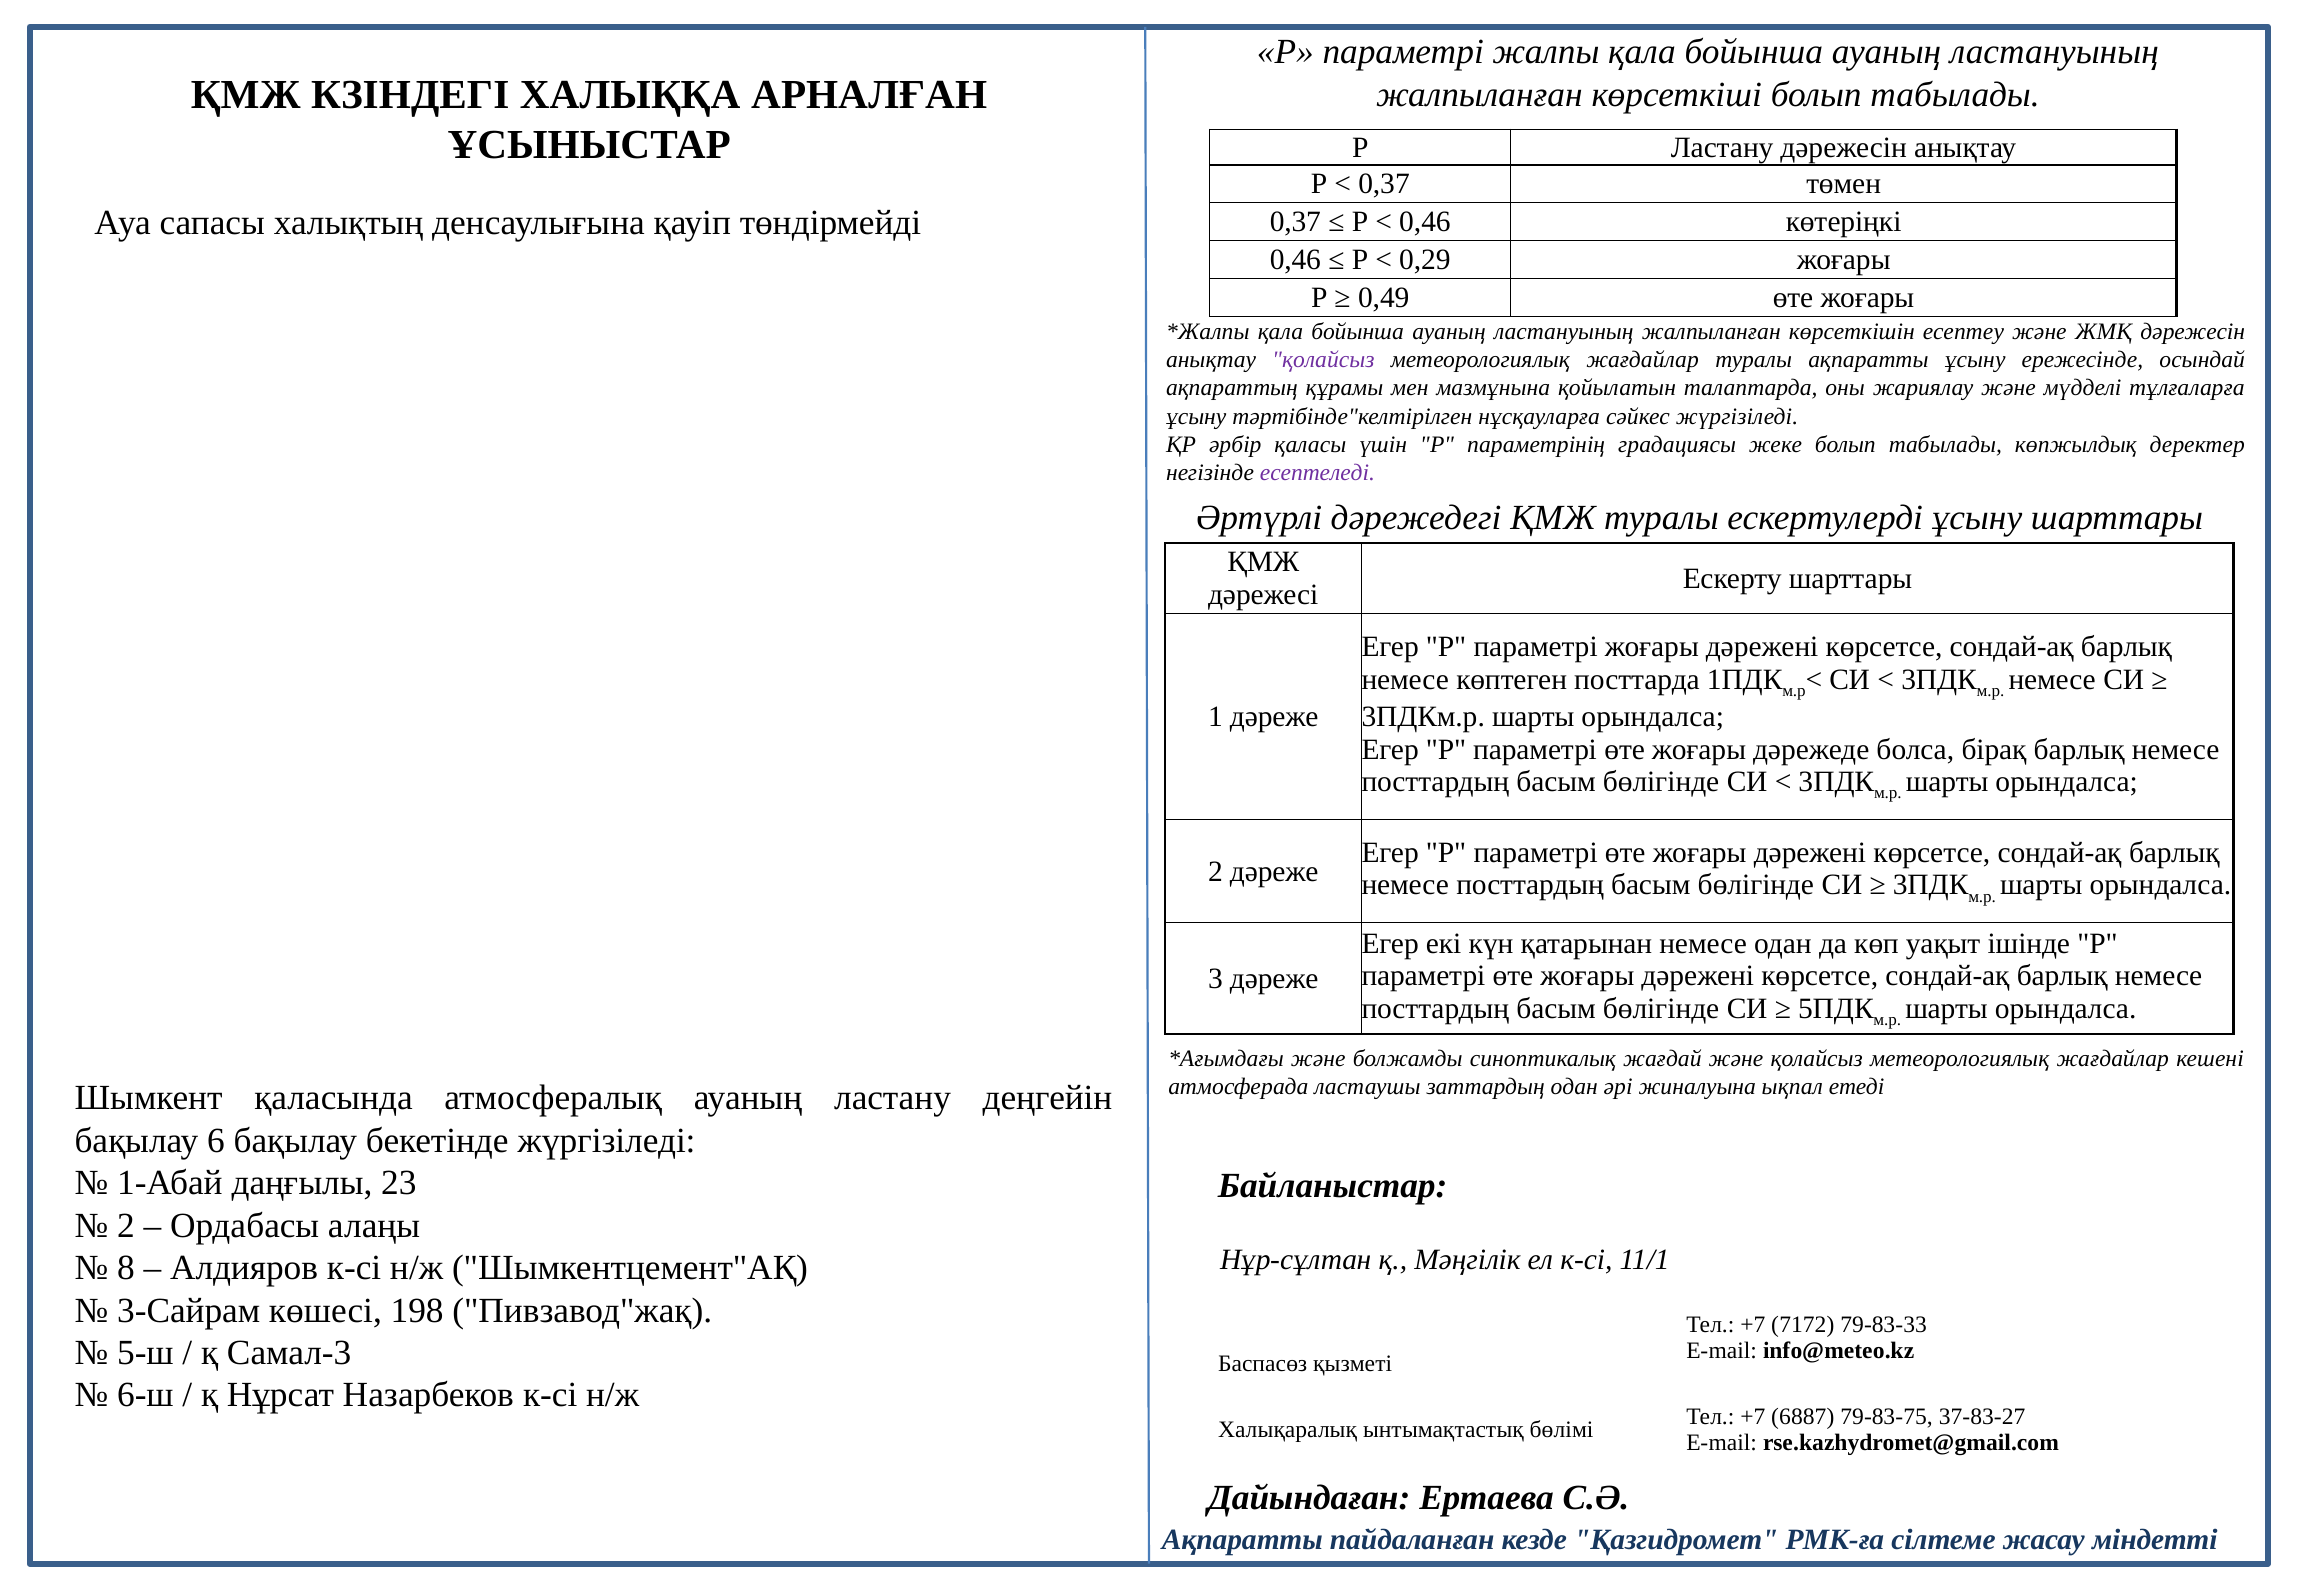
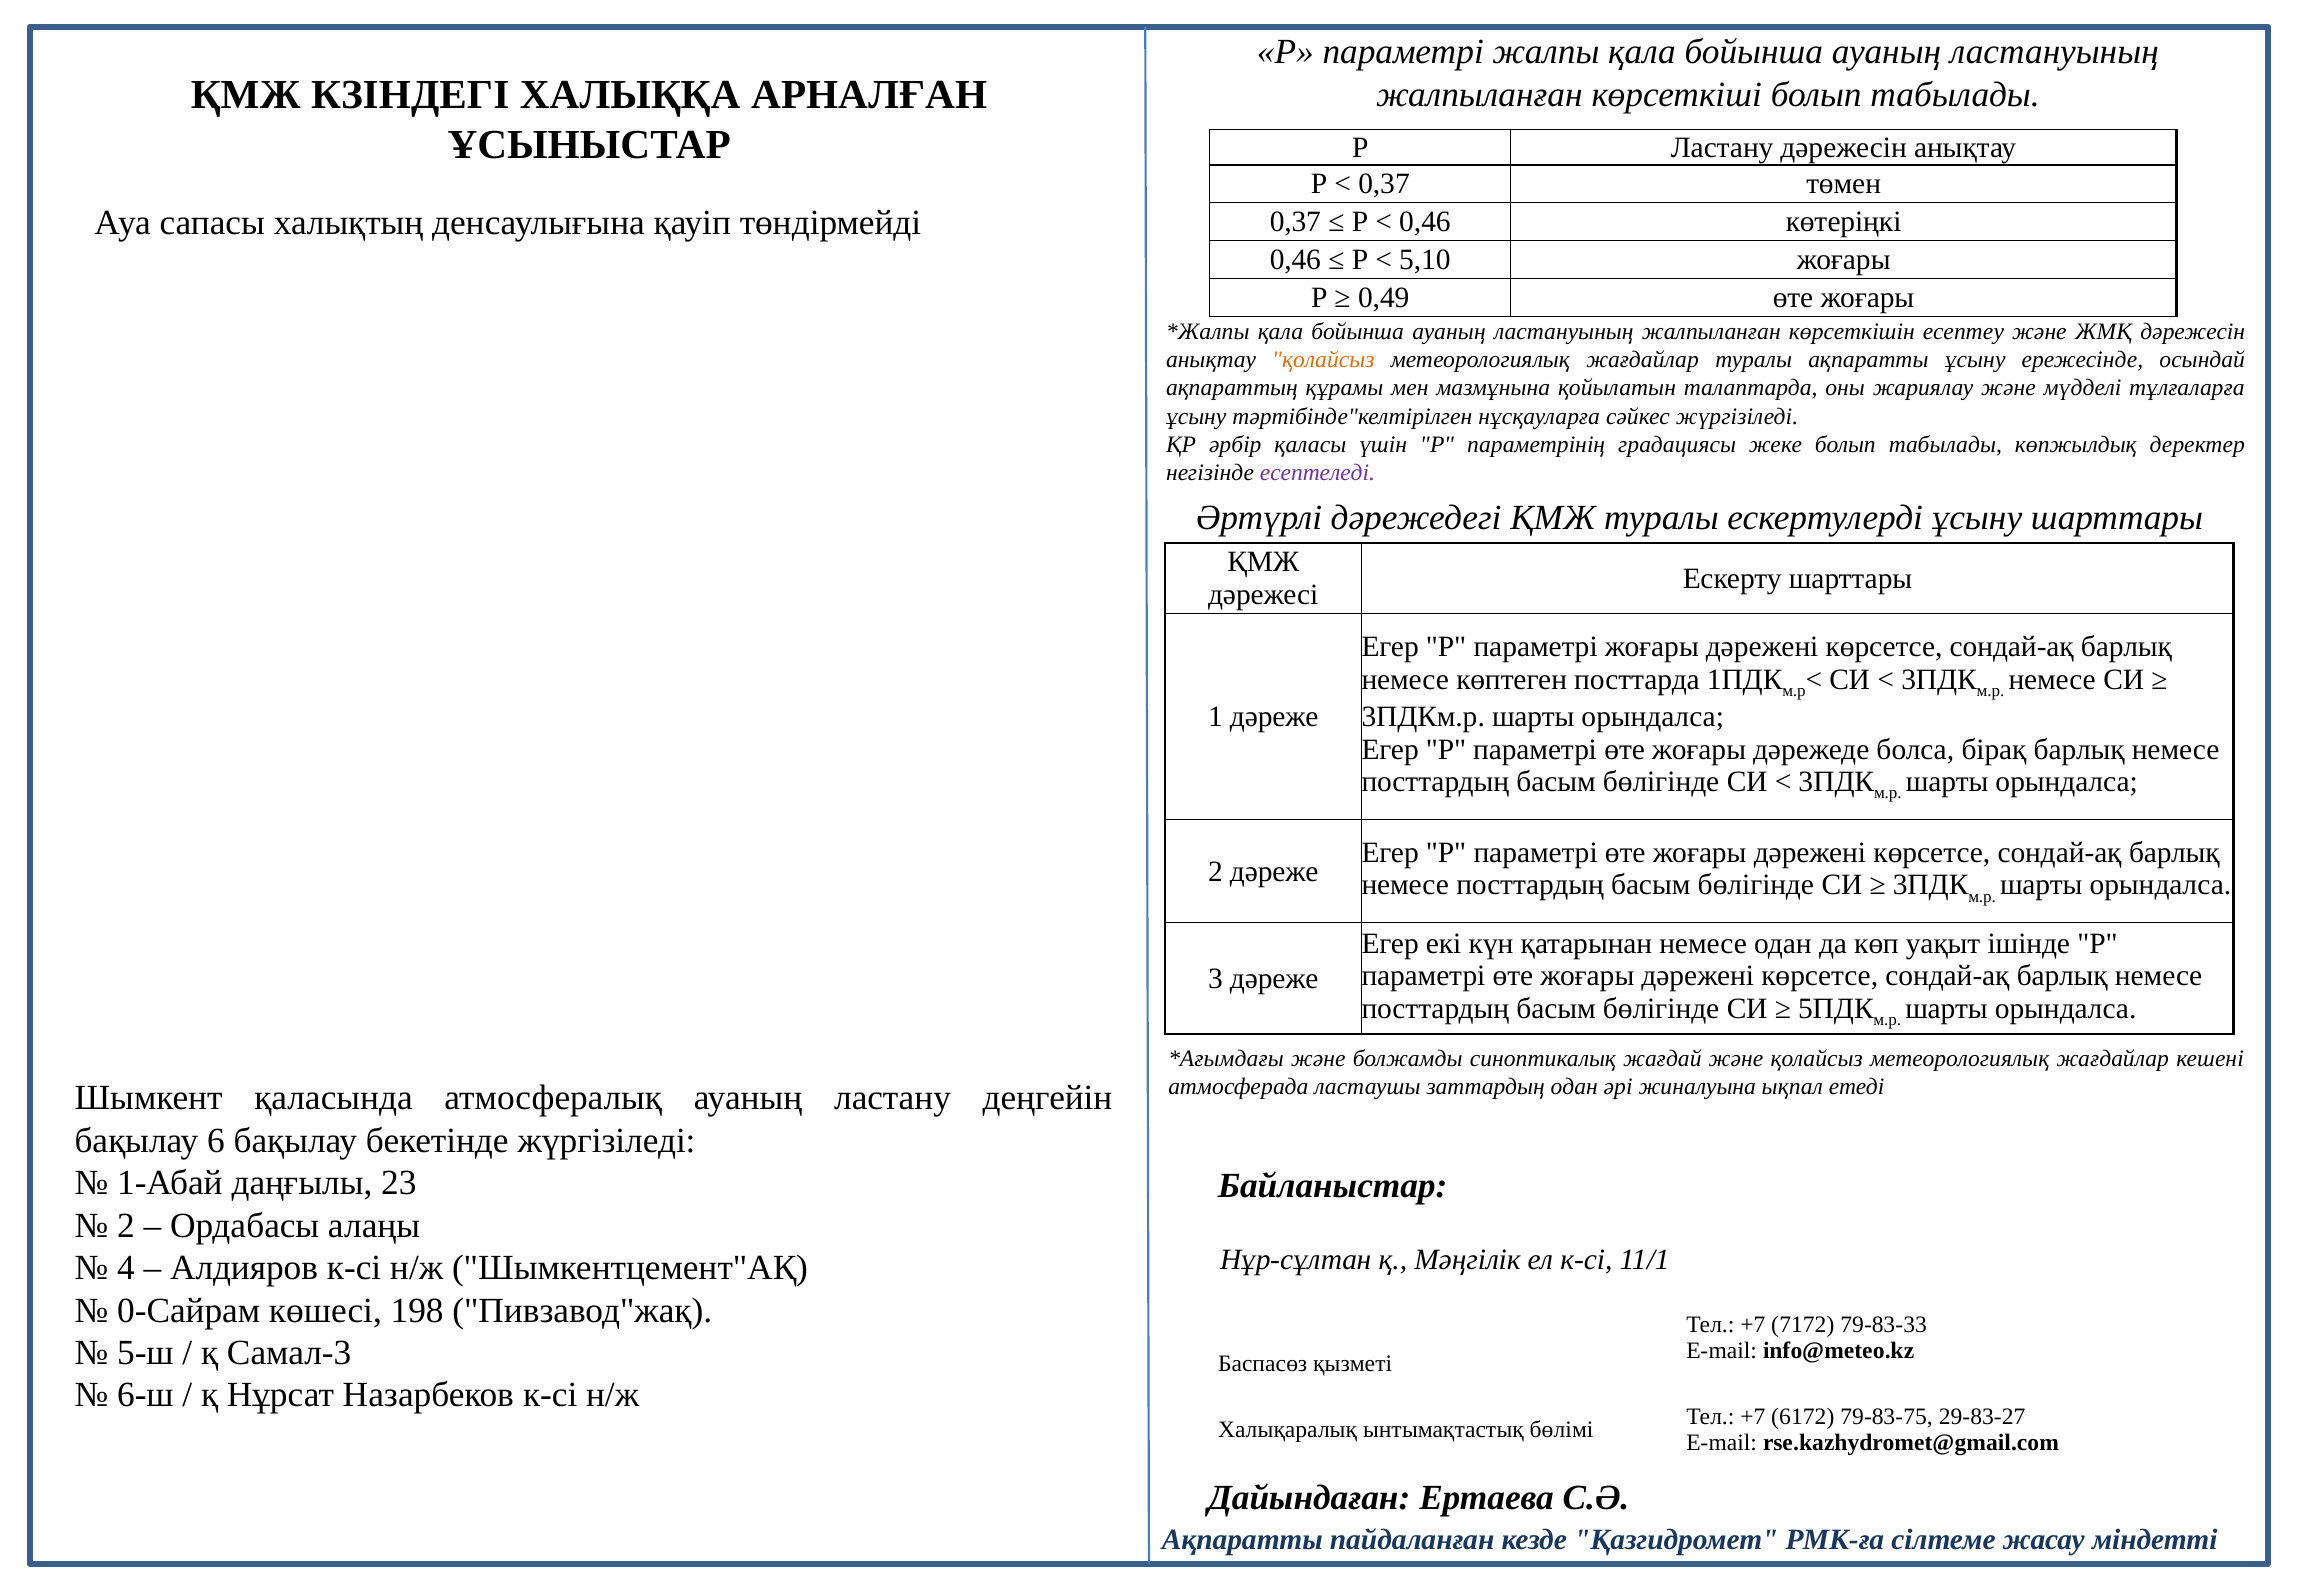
0,29: 0,29 -> 5,10 (1425, 259)
қолайсыз colour: purple -> orange (1323, 360)
8: 8 -> 4 (126, 1268)
3-Сайрам: 3-Сайрам -> 0-Сайрам (189, 1310)
6887: 6887 -> 6172 (1803, 1416)
37-83-27: 37-83-27 -> 29-83-27 (1982, 1416)
